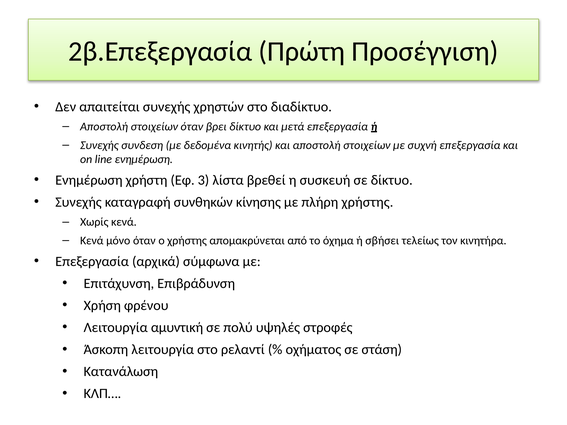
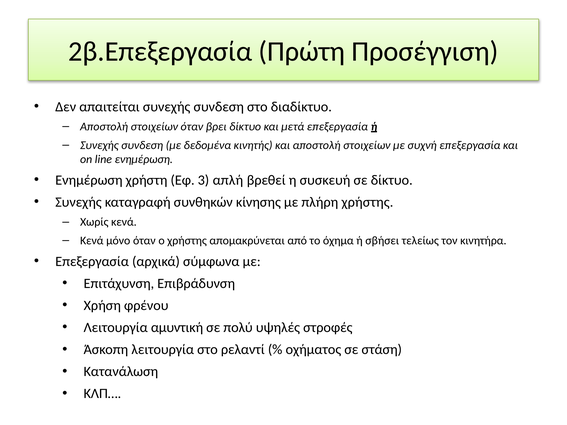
απαιτείται συνεχής χρηστών: χρηστών -> συνδεση (219, 107)
λίστα: λίστα -> απλή (228, 180)
